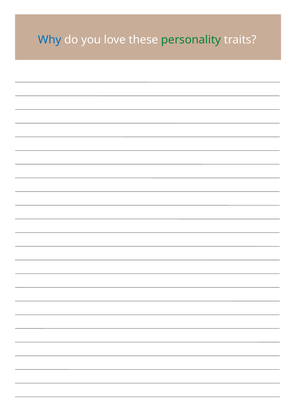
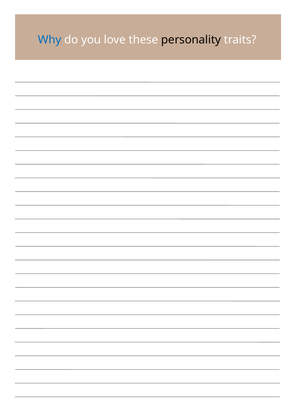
personality colour: green -> black (191, 40)
